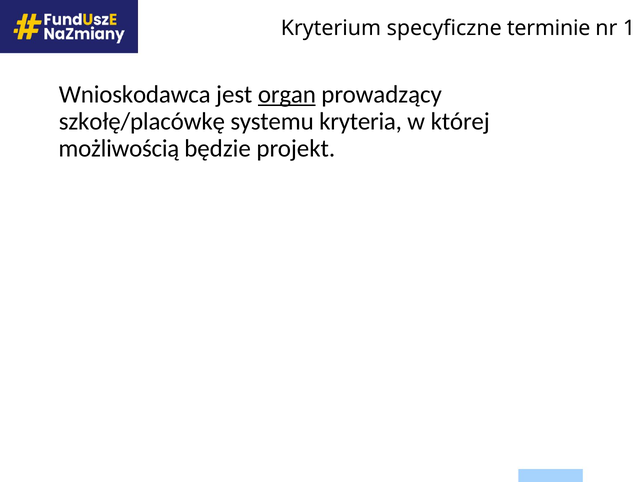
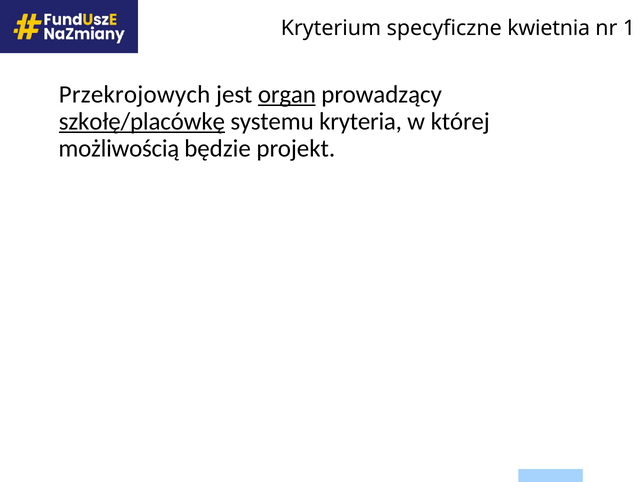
terminie: terminie -> kwietnia (549, 28)
Wnioskodawca: Wnioskodawca -> Przekrojowych (135, 95)
szkołę/placówkę underline: none -> present (142, 121)
